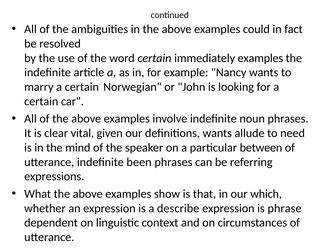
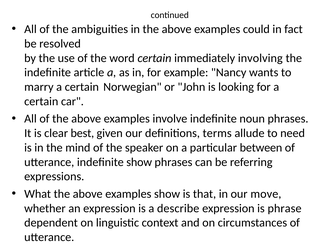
immediately examples: examples -> involving (260, 58)
vital: vital -> best (82, 133)
definitions wants: wants -> terms (217, 133)
indefinite been: been -> show (139, 162)
which: which -> move (266, 194)
